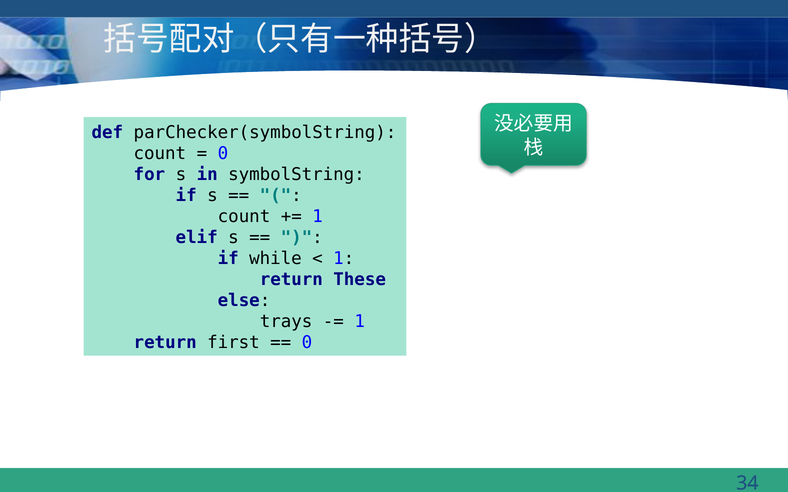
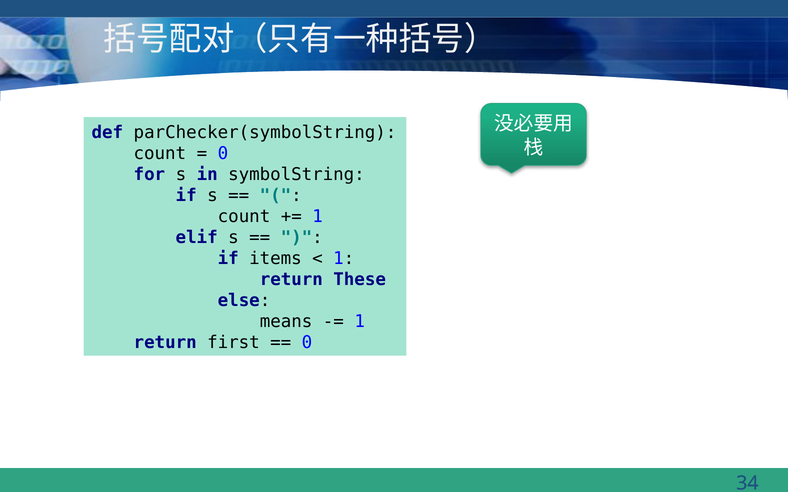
while: while -> items (275, 259)
trays: trays -> means (286, 322)
